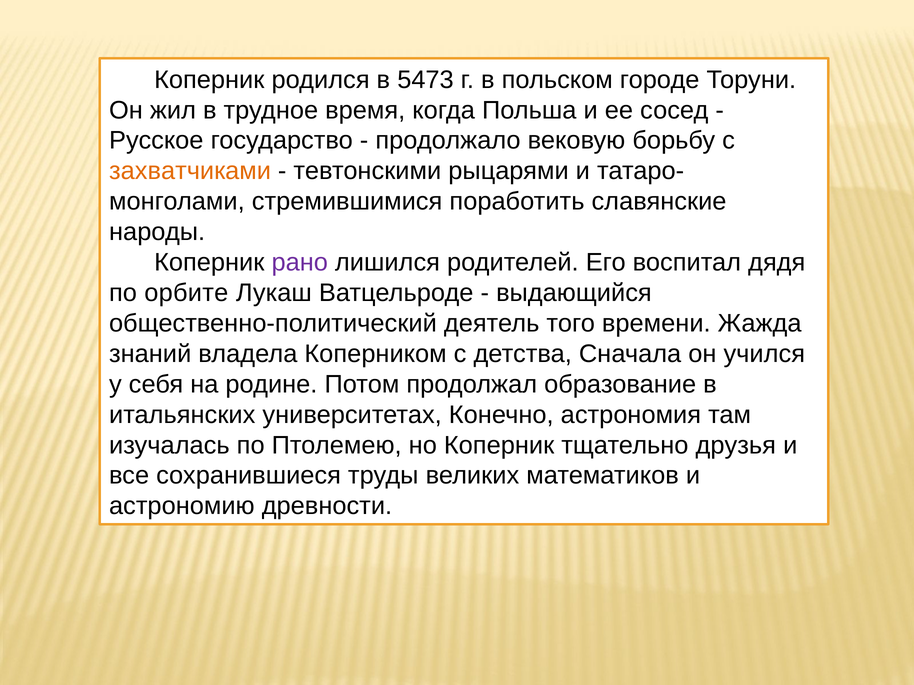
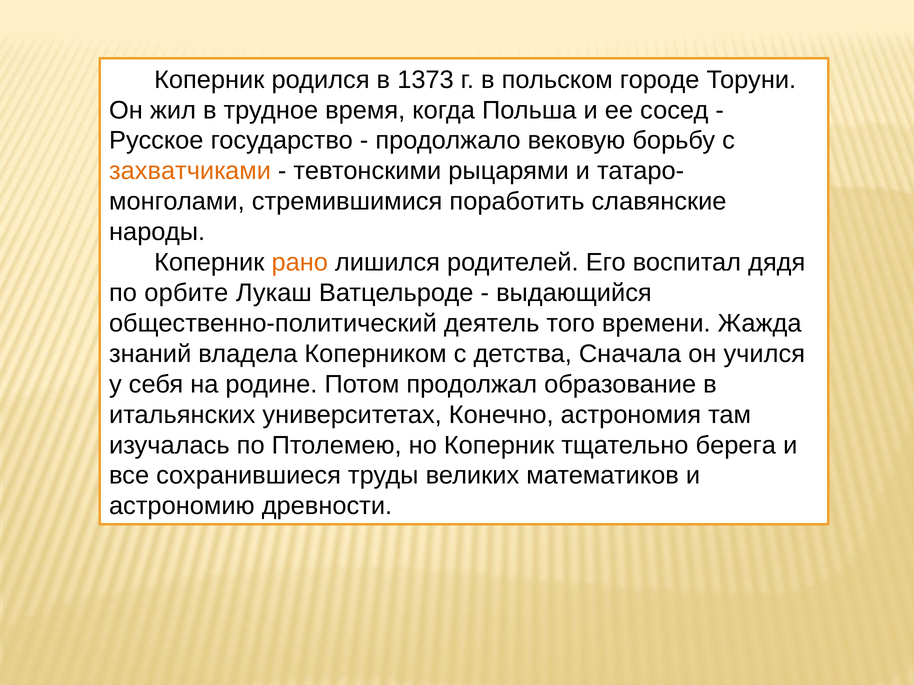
5473: 5473 -> 1373 (426, 80)
рано colour: purple -> orange (300, 263)
друзья: друзья -> берега (736, 445)
